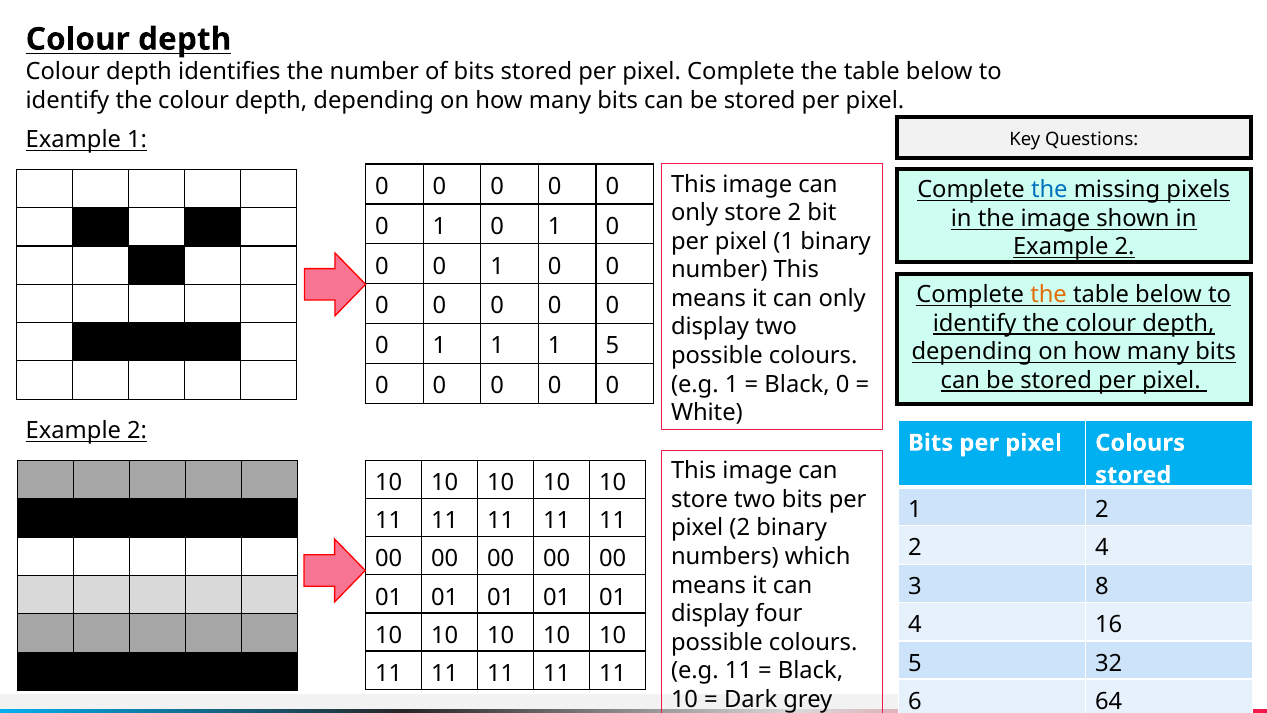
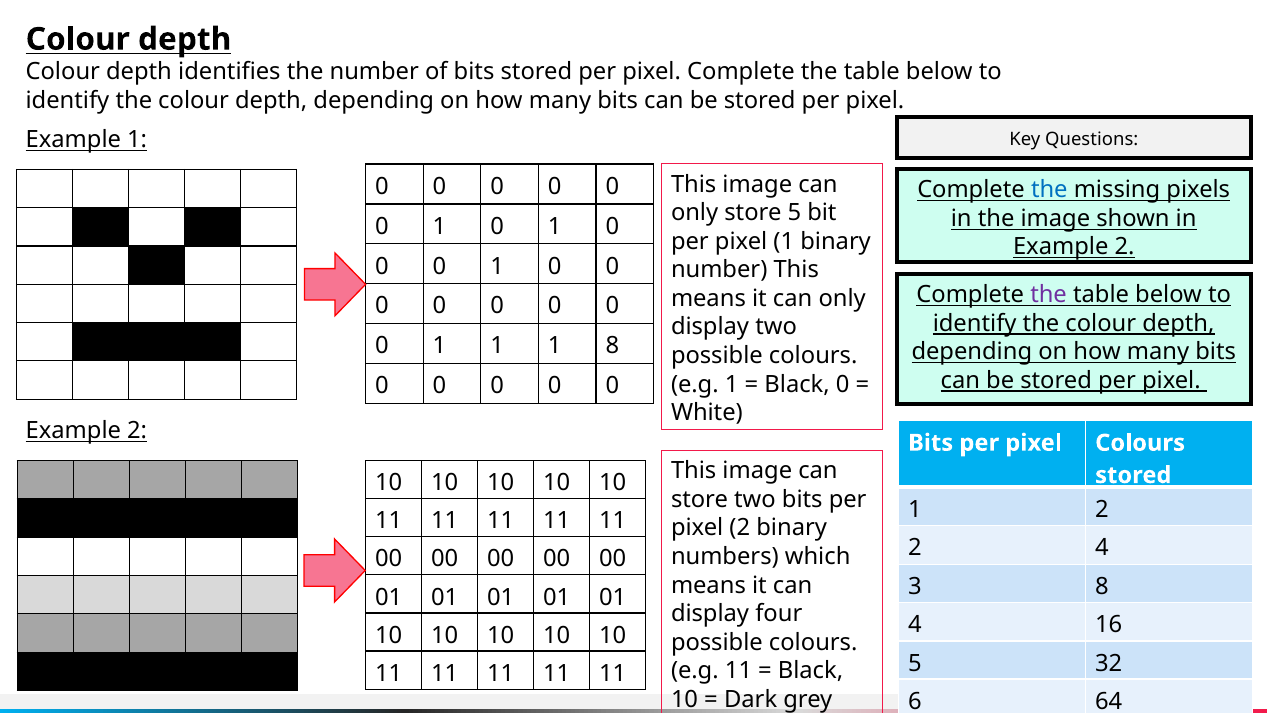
store 2: 2 -> 5 (794, 213)
the colour: orange -> purple (1049, 295)
1 5: 5 -> 8 (612, 346)
